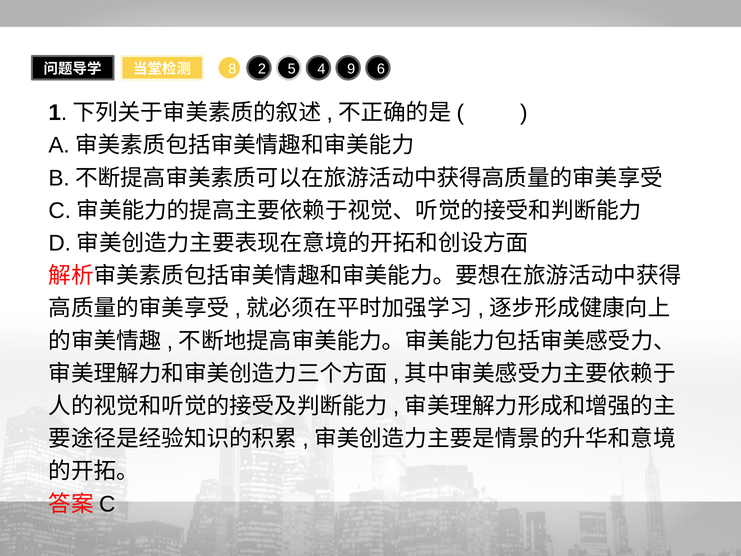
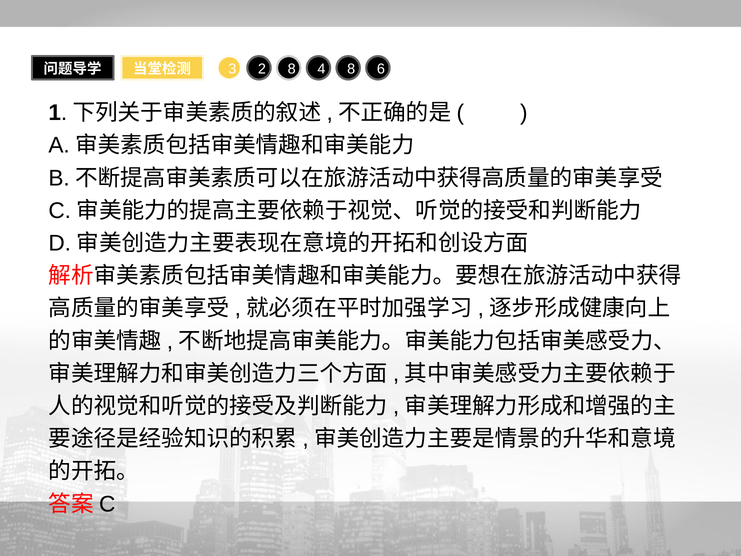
8: 8 -> 3 (232, 69)
2 5: 5 -> 8 (292, 69)
4 9: 9 -> 8 (351, 69)
